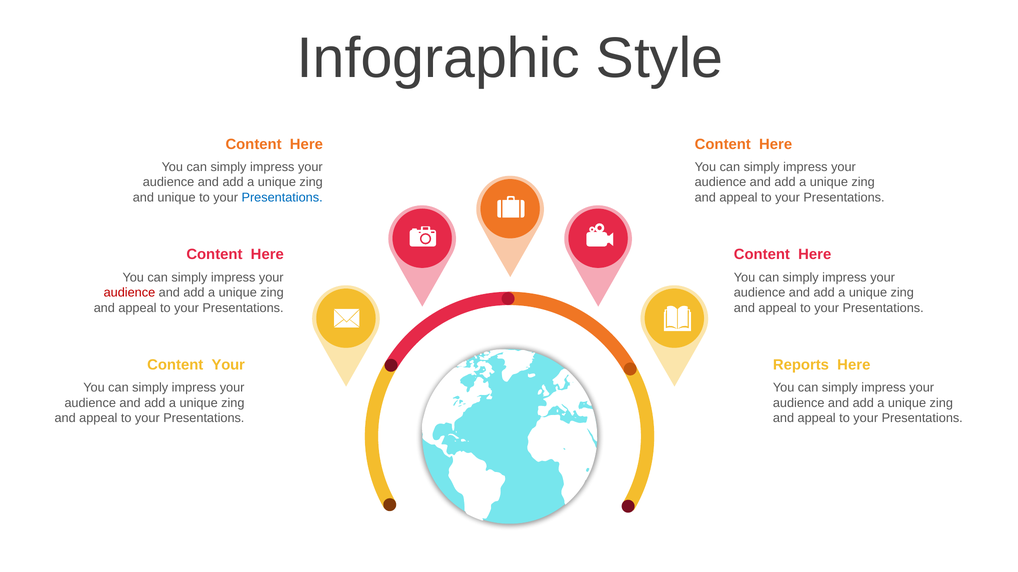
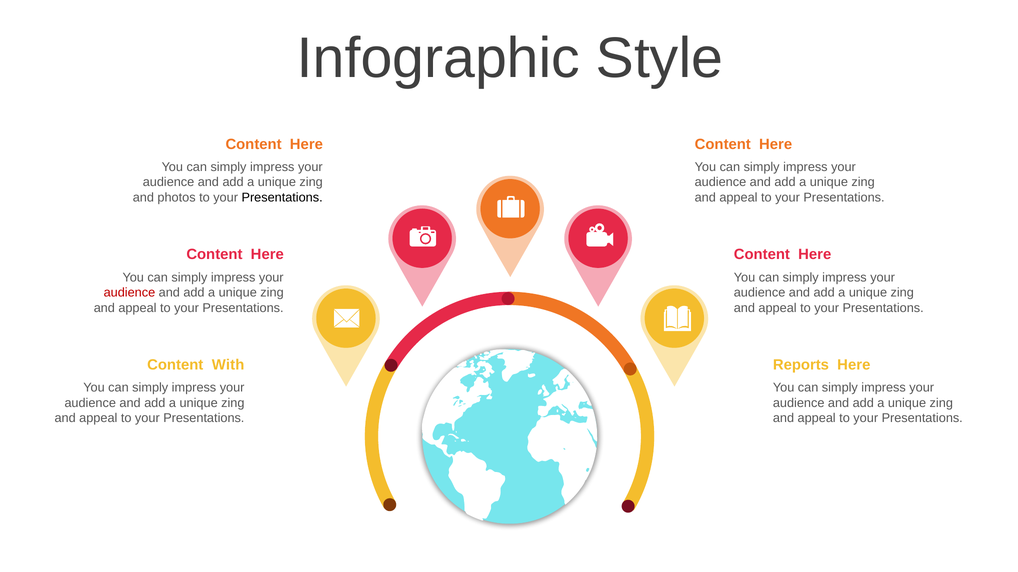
and unique: unique -> photos (177, 198)
Presentations colour: blue -> black (282, 198)
Content Your: Your -> With (228, 365)
